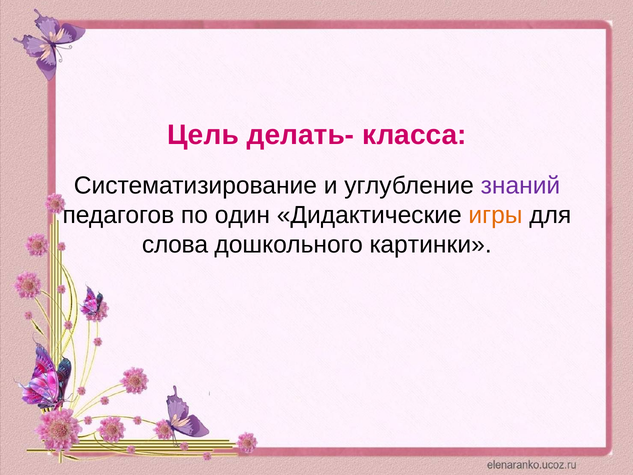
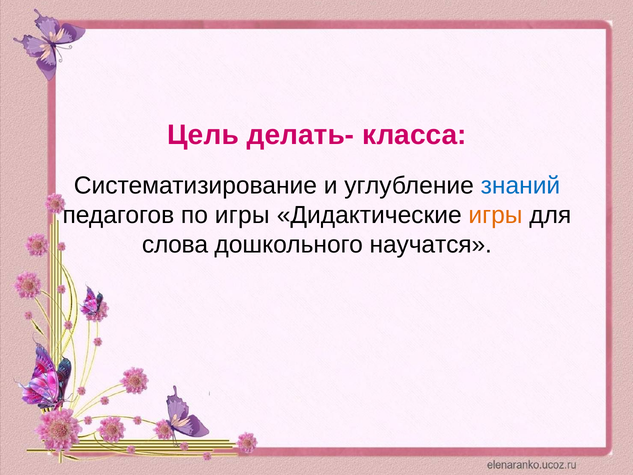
знаний colour: purple -> blue (520, 185)
по один: один -> игры (242, 215)
картинки: картинки -> научатся (431, 244)
